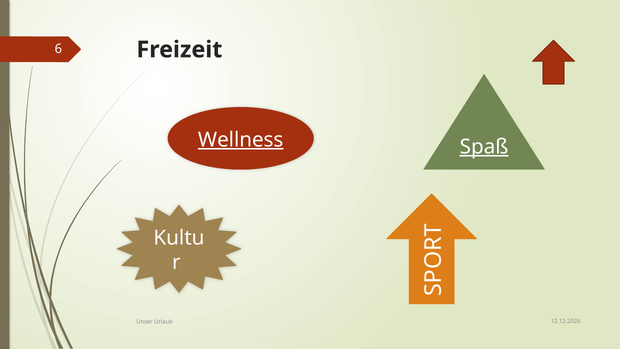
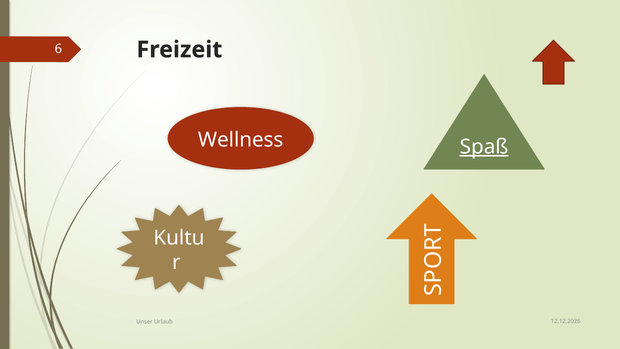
Wellness underline: present -> none (241, 140)
